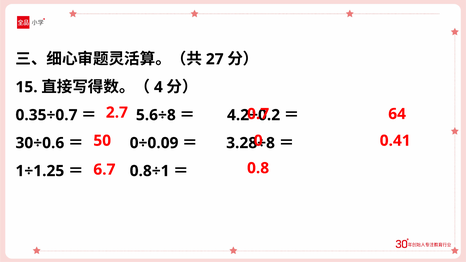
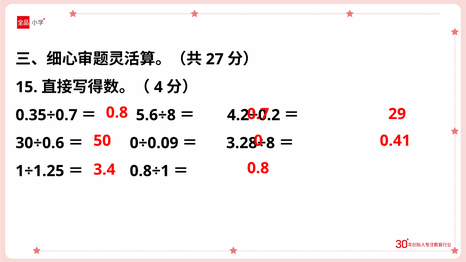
2.7: 2.7 -> 0.8 (117, 113)
64: 64 -> 29 (397, 114)
6.7: 6.7 -> 3.4 (104, 170)
